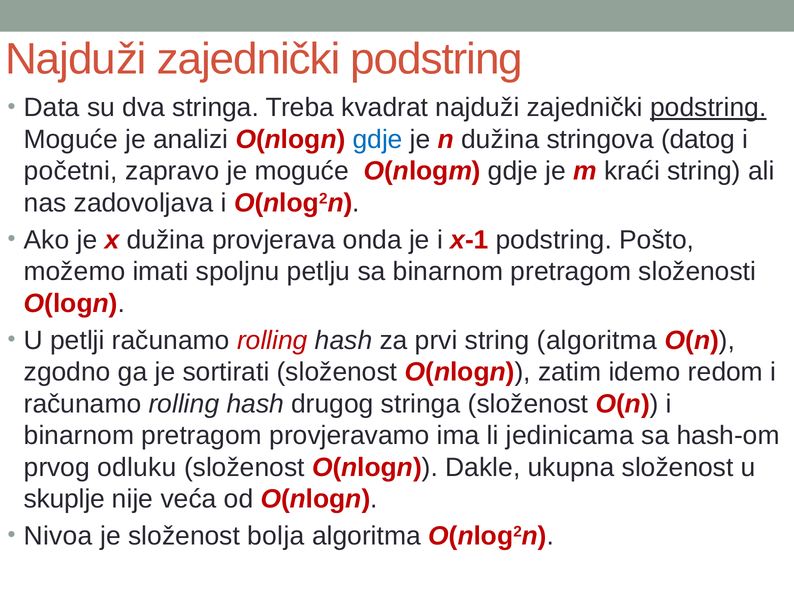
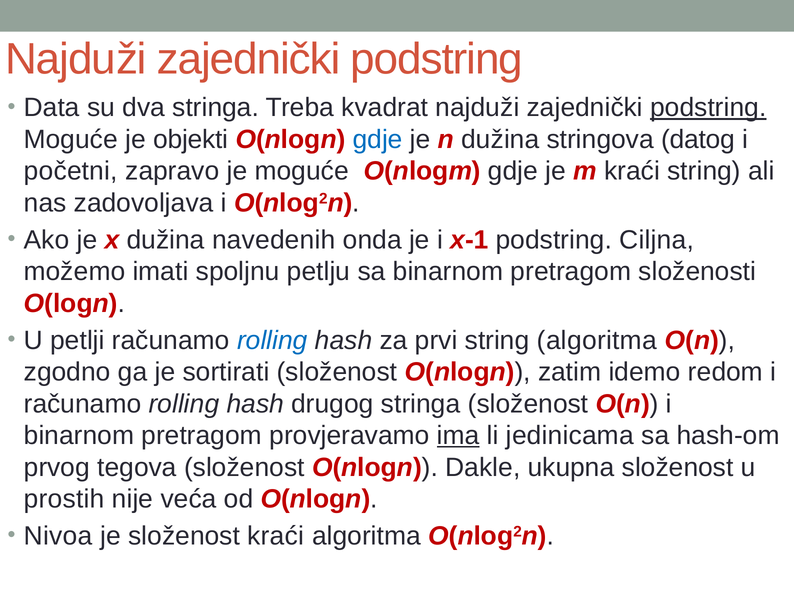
analizi: analizi -> objekti (191, 139)
provjerava: provjerava -> navedenih (274, 240)
Pošto: Pošto -> Ciljna (657, 240)
rolling colour: red -> blue (272, 341)
ima underline: none -> present (458, 436)
odluku: odluku -> tegova (137, 468)
skuplje: skuplje -> prostih (64, 499)
složenost bolja: bolja -> kraći (276, 536)
